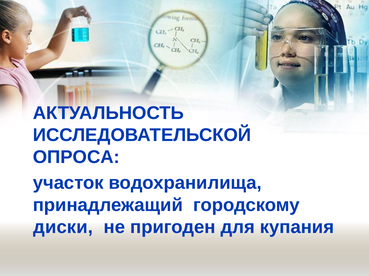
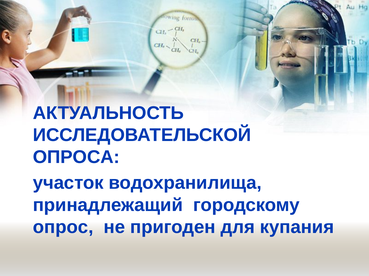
диски: диски -> опрос (63, 228)
